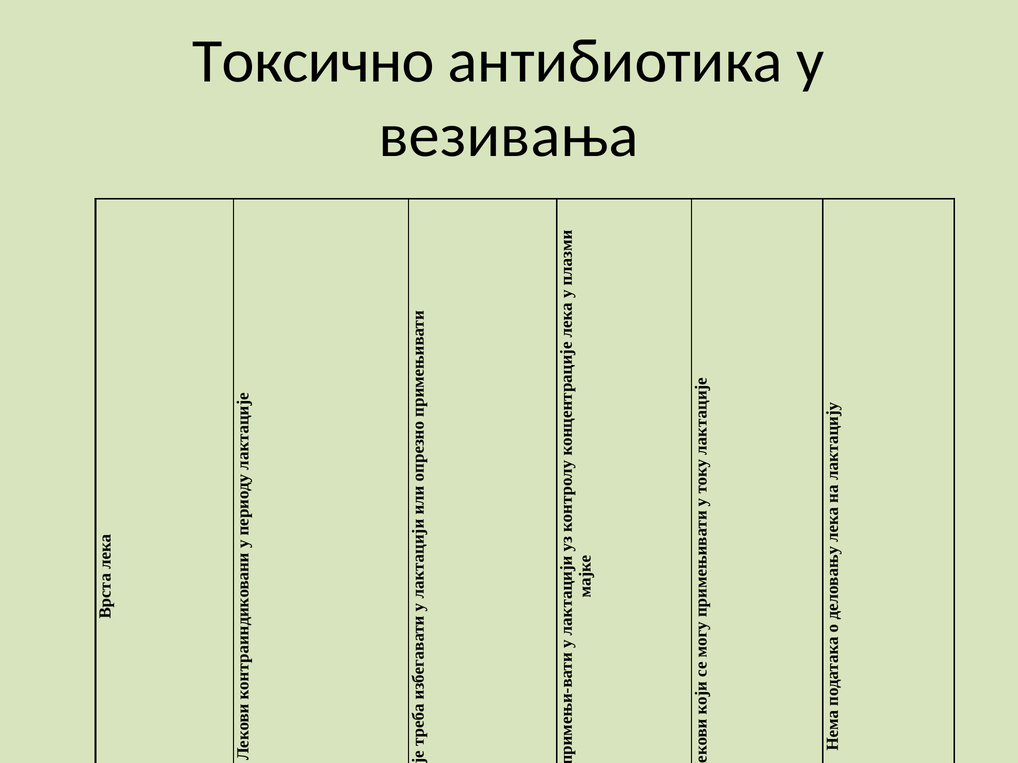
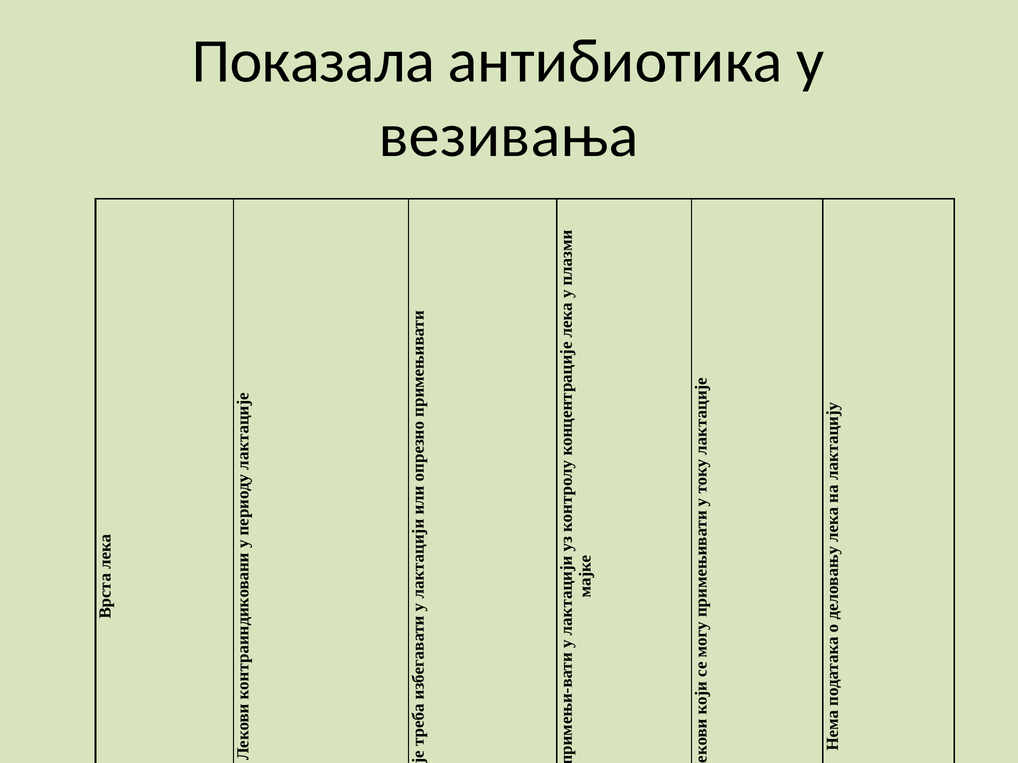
Токсично: Токсично -> Показала (313, 61)
